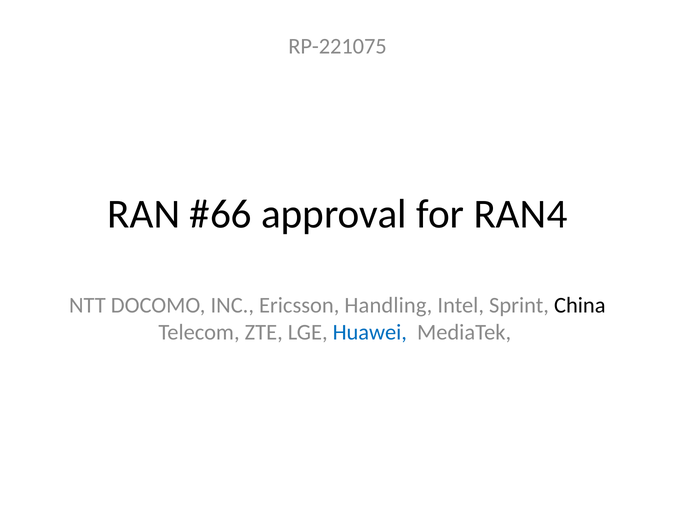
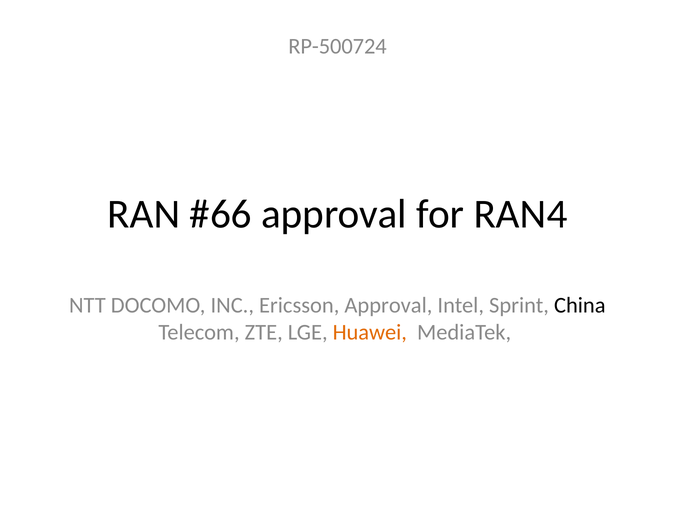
RP-221075: RP-221075 -> RP-500724 (338, 46)
Ericsson Handling: Handling -> Approval (388, 305)
Huawei colour: blue -> orange (370, 332)
